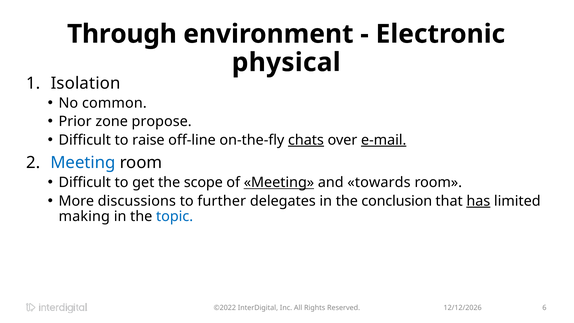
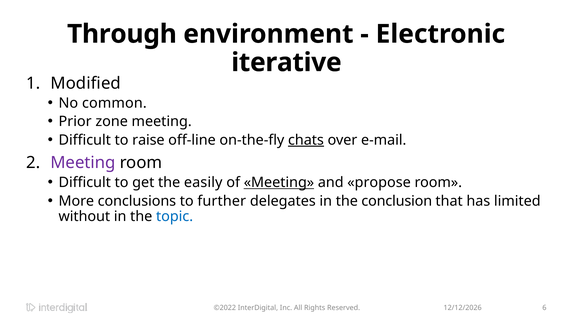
physical: physical -> iterative (286, 62)
Isolation: Isolation -> Modified (86, 83)
zone propose: propose -> meeting (162, 121)
e-mail underline: present -> none (384, 140)
Meeting colour: blue -> purple (83, 163)
scope: scope -> easily (203, 182)
towards: towards -> propose (379, 182)
discussions: discussions -> conclusions (137, 201)
has underline: present -> none (478, 201)
making: making -> without (84, 216)
